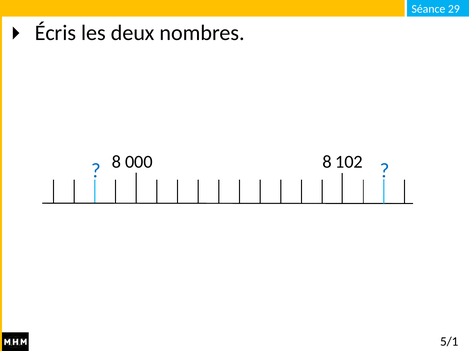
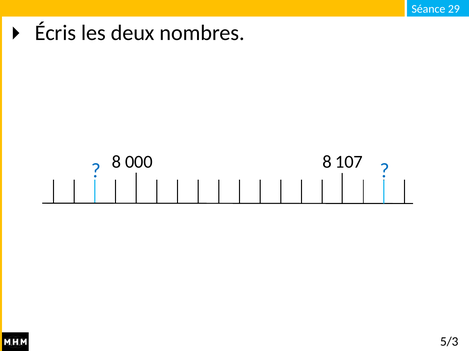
102: 102 -> 107 (349, 162)
5/1: 5/1 -> 5/3 (449, 342)
